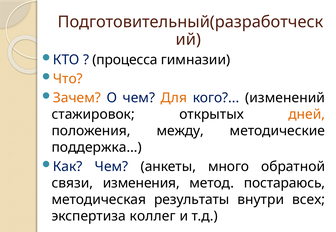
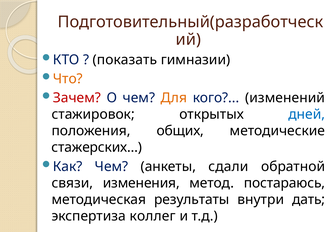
процесса: процесса -> показать (125, 60)
Зачем colour: orange -> red (77, 98)
дней colour: orange -> blue (307, 115)
между: между -> общих (180, 131)
поддержка…: поддержка… -> стажерских… (97, 148)
много: много -> сдали (229, 167)
всех: всех -> дать (309, 200)
